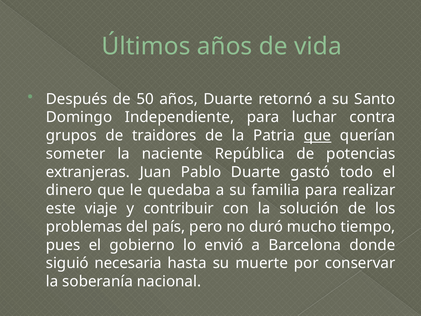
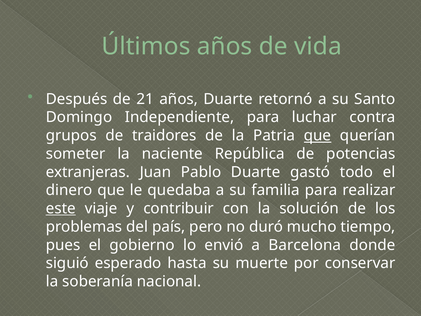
50: 50 -> 21 (145, 99)
este underline: none -> present (61, 208)
necesaria: necesaria -> esperado (128, 263)
